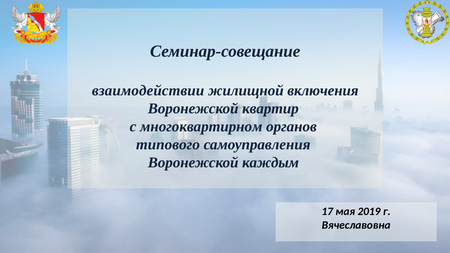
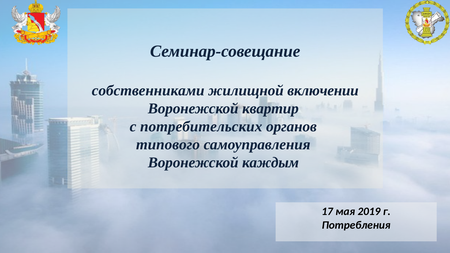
взаимодействии: взаимодействии -> собственниками (148, 91)
включения: включения -> включении (323, 91)
многоквартирном: многоквартирном -> потребительских (201, 127)
Вячеславовна: Вячеславовна -> Потребления (356, 225)
